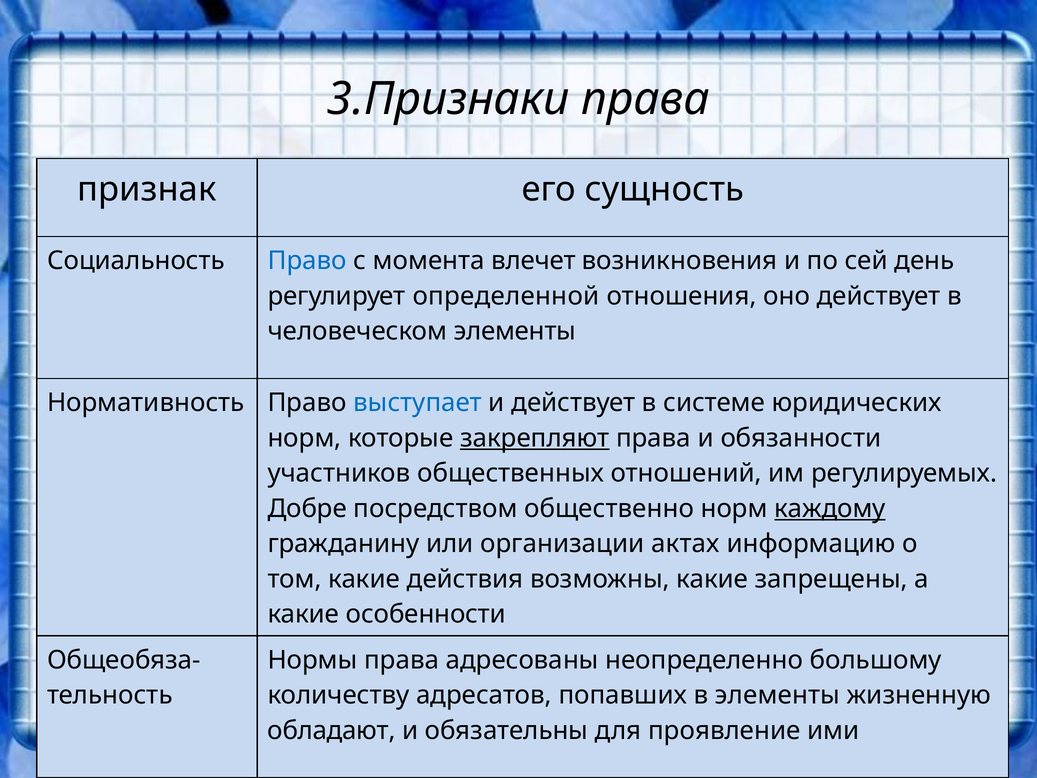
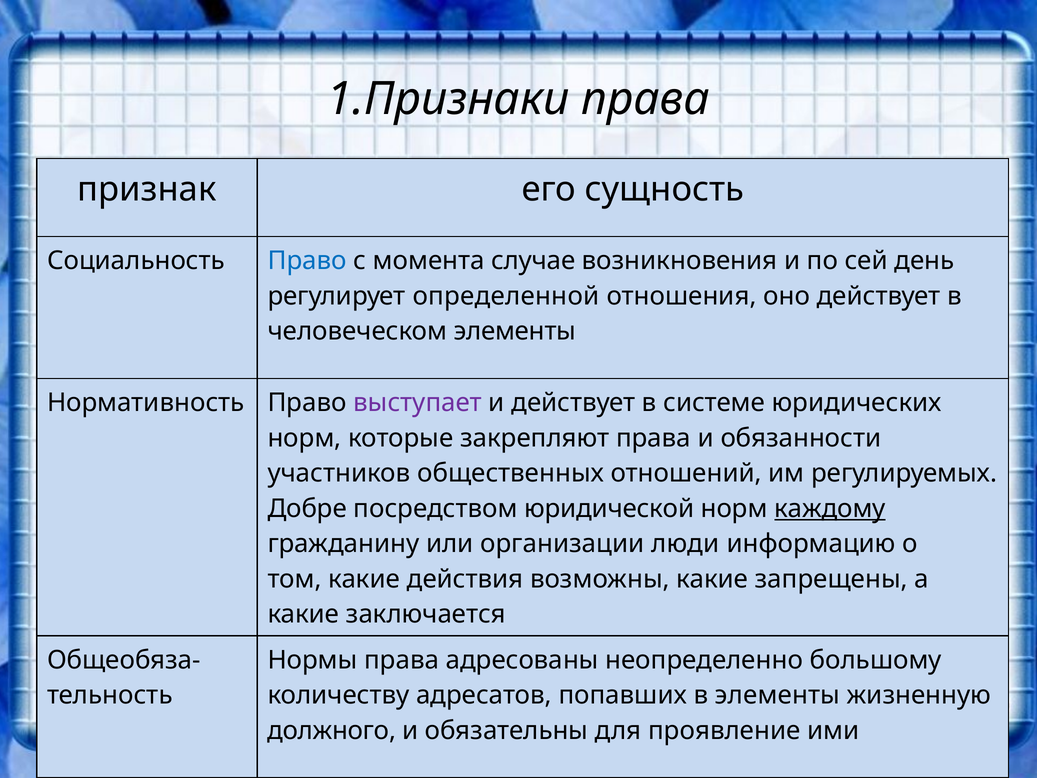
3.Признаки: 3.Признаки -> 1.Признаки (448, 99)
влечет: влечет -> случае (533, 261)
выступает colour: blue -> purple (418, 403)
закрепляют underline: present -> none (535, 438)
общественно: общественно -> юридической (609, 508)
актах: актах -> люди (685, 544)
особенности: особенности -> заключается (426, 614)
обладают: обладают -> должного (332, 730)
